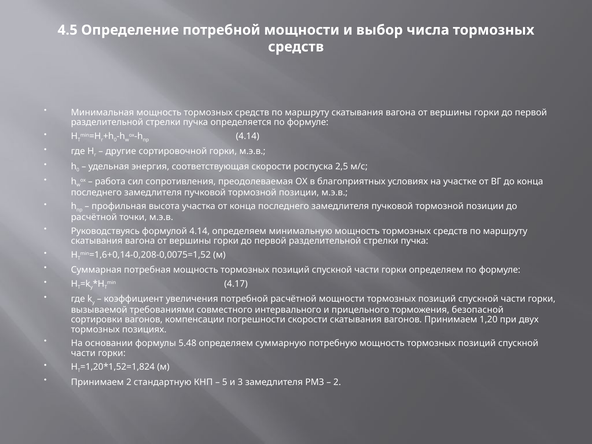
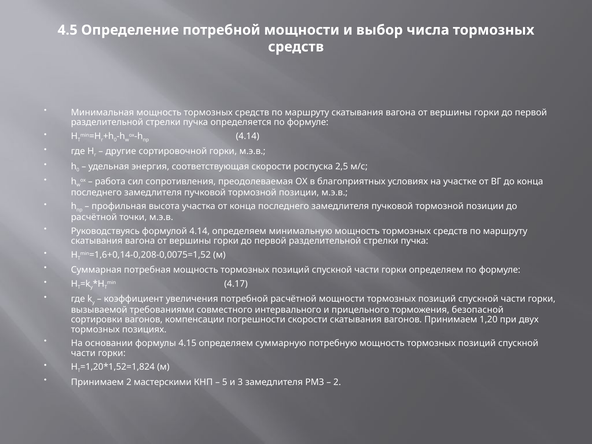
5.48: 5.48 -> 4.15 (187, 343)
стандартную: стандартную -> мастерскими (163, 382)
